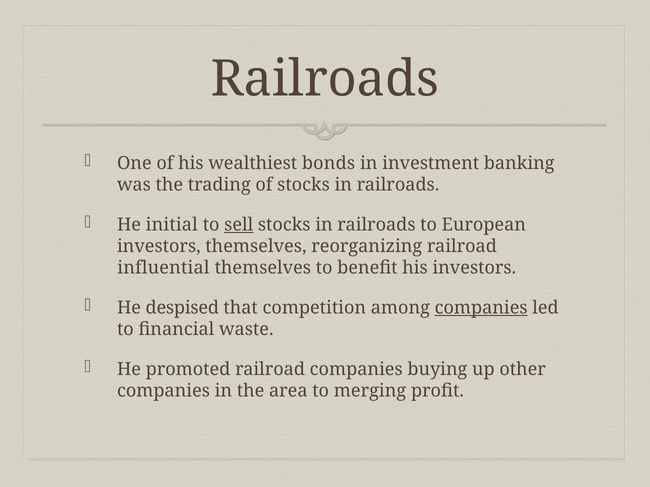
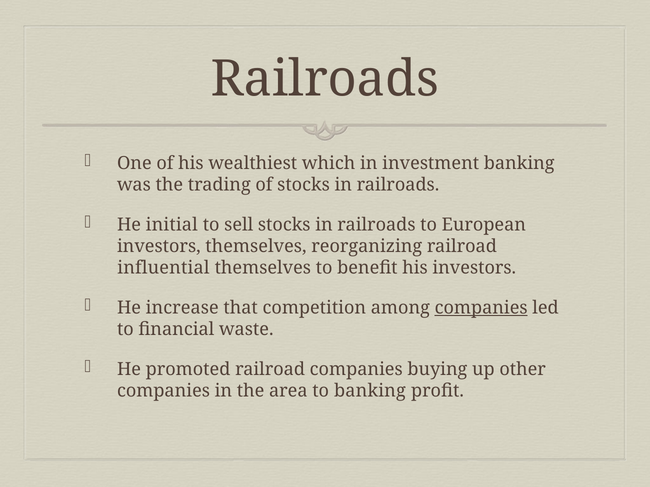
bonds: bonds -> which (329, 164)
sell underline: present -> none (239, 225)
despised: despised -> increase (182, 308)
to merging: merging -> banking (370, 391)
